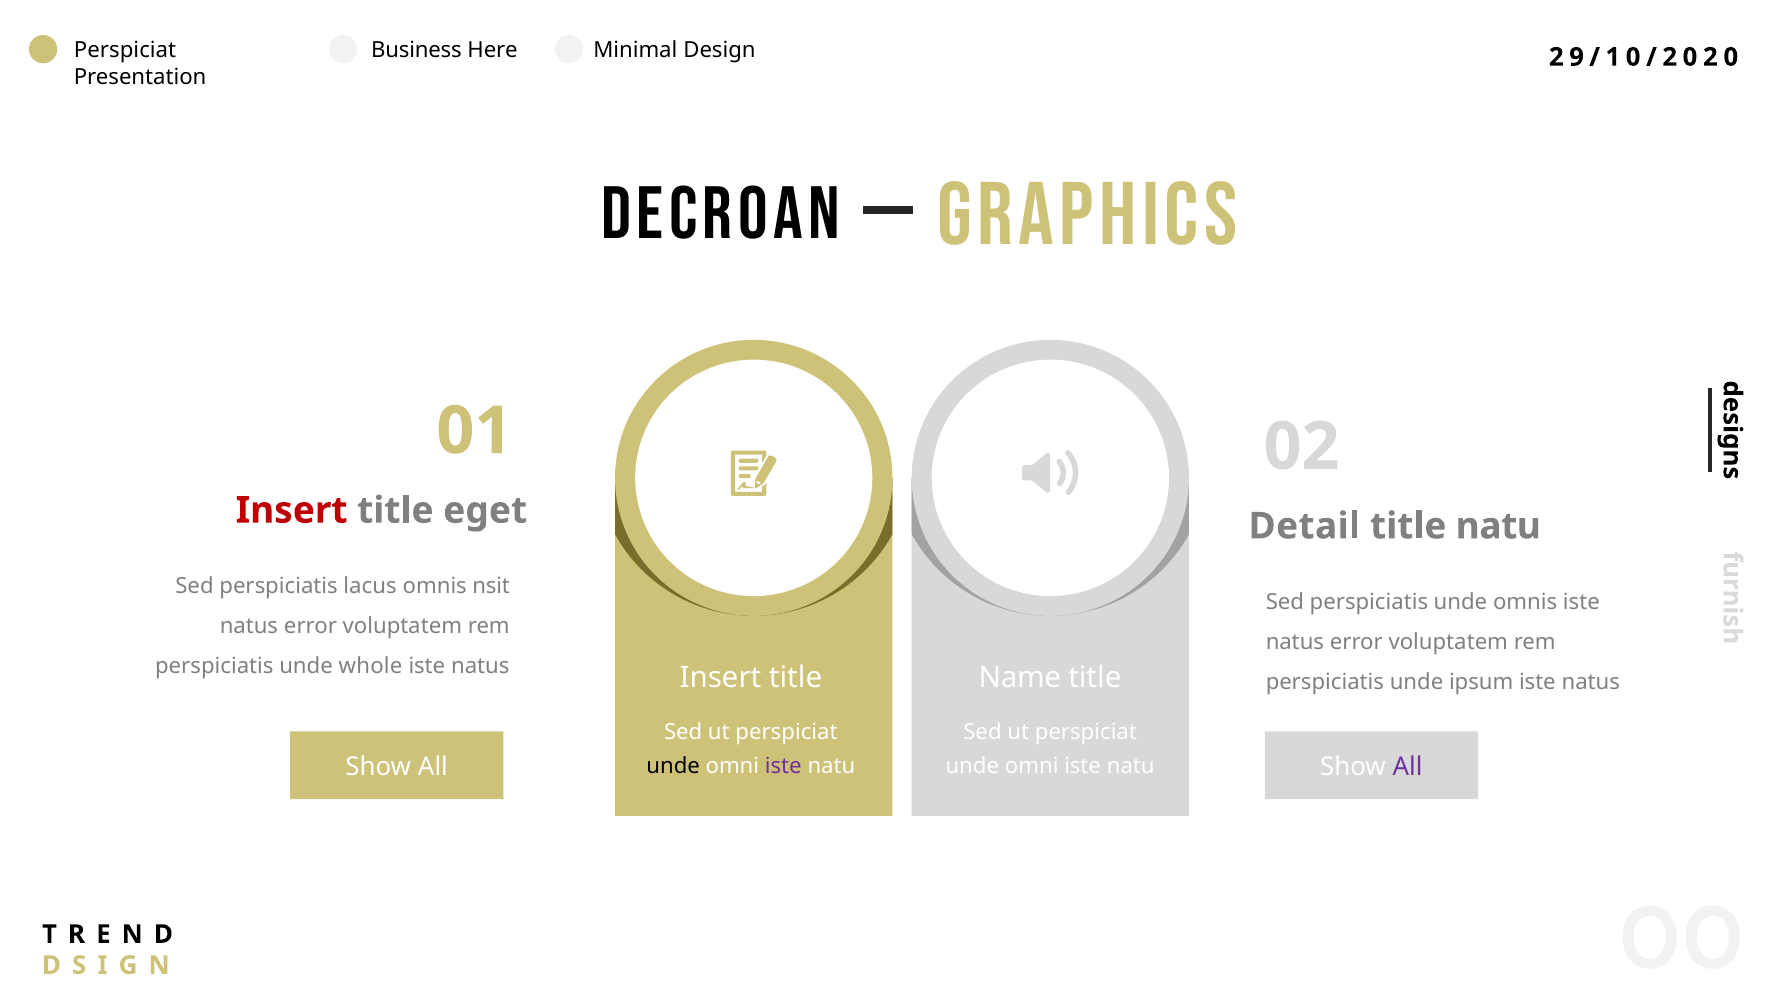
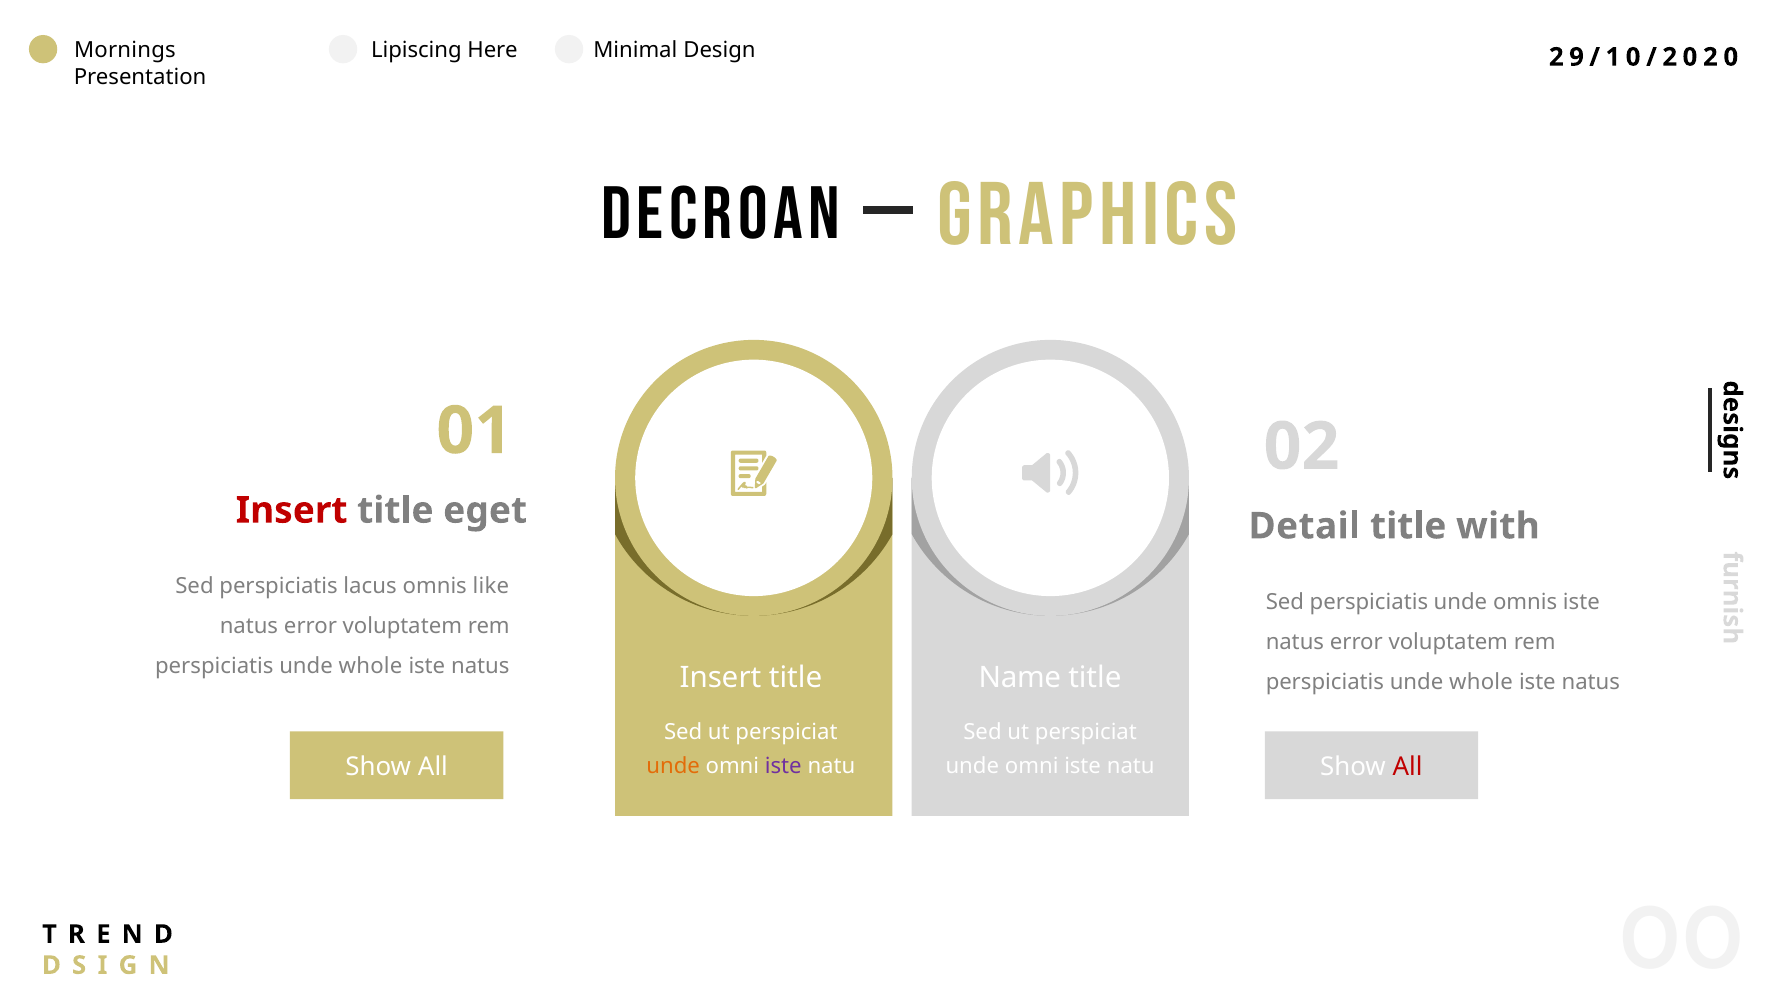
Perspiciat: Perspiciat -> Mornings (125, 51)
Business: Business -> Lipiscing (416, 51)
title natu: natu -> with (1498, 526)
nsit: nsit -> like (491, 587)
ipsum: ipsum -> whole (1481, 682)
All colour: purple -> red (1408, 767)
unde colour: black -> orange (673, 766)
